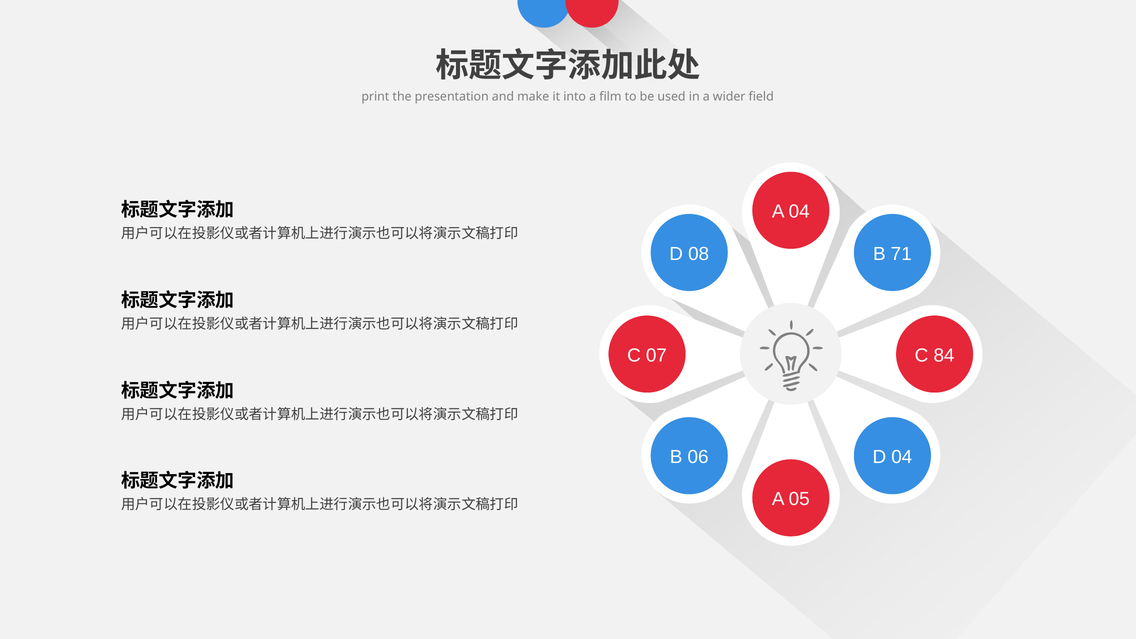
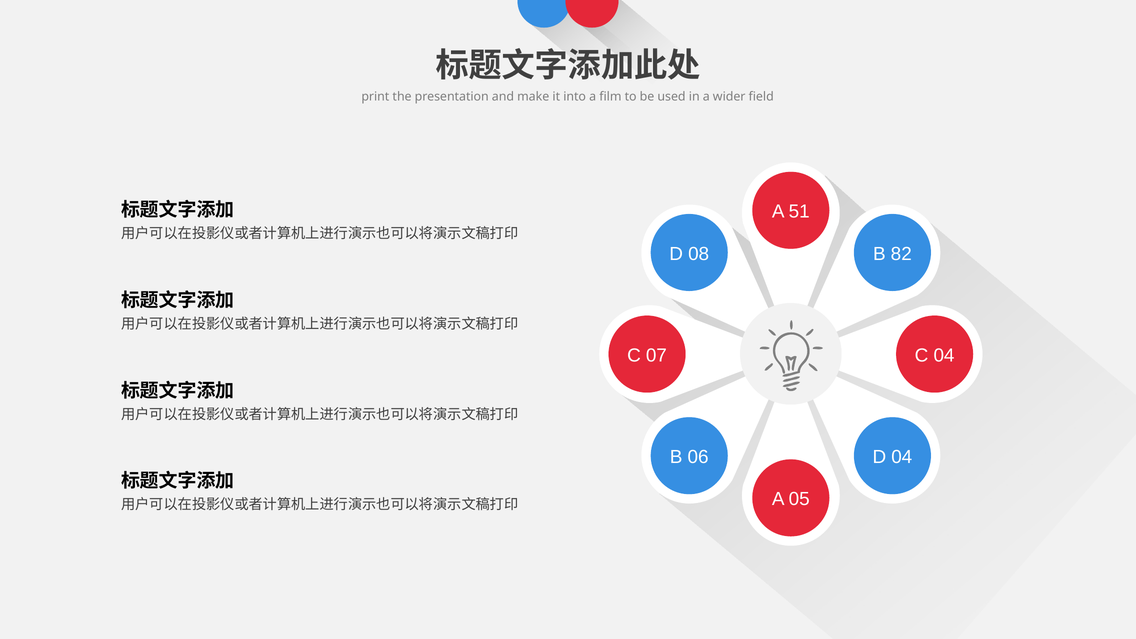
A 04: 04 -> 51 (799, 212)
71: 71 -> 82 (901, 254)
C 84: 84 -> 04 (944, 355)
